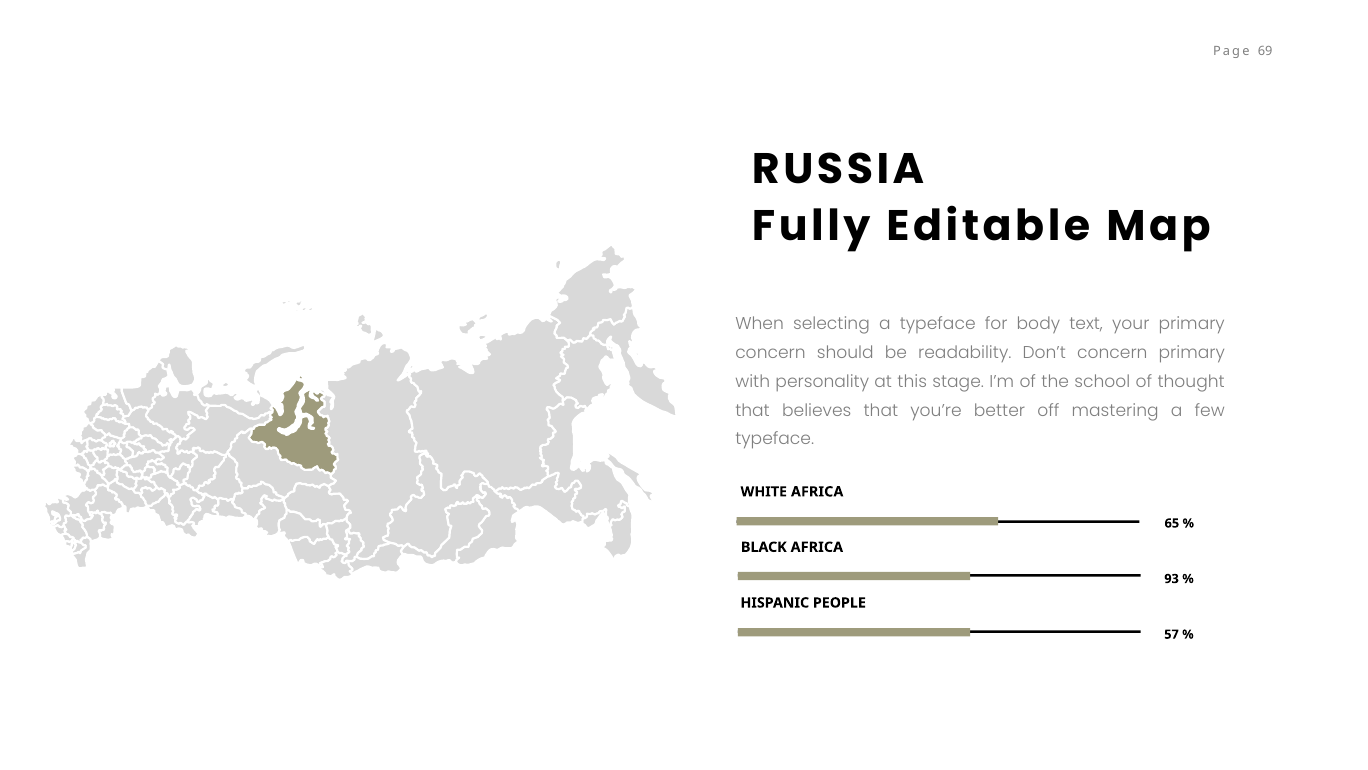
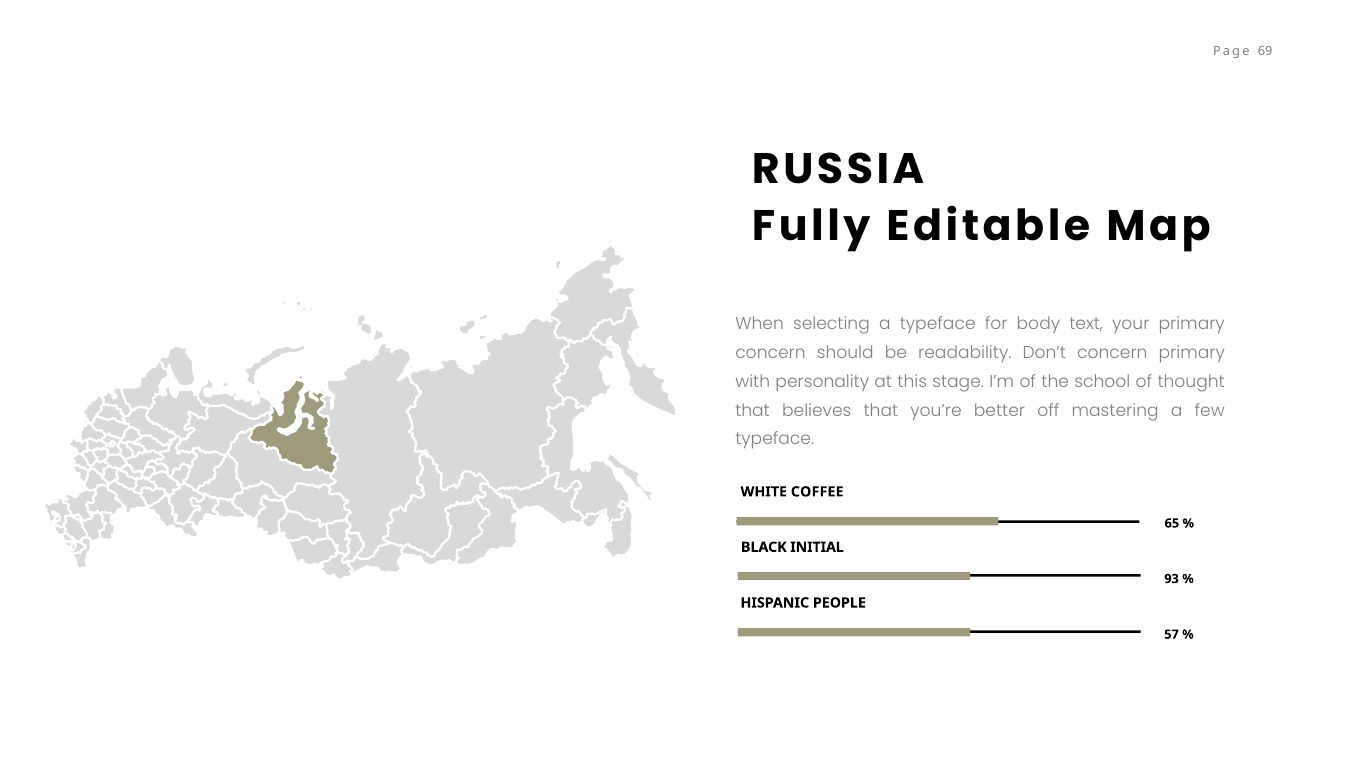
WHITE AFRICA: AFRICA -> COFFEE (817, 492)
BLACK AFRICA: AFRICA -> INITIAL (817, 547)
